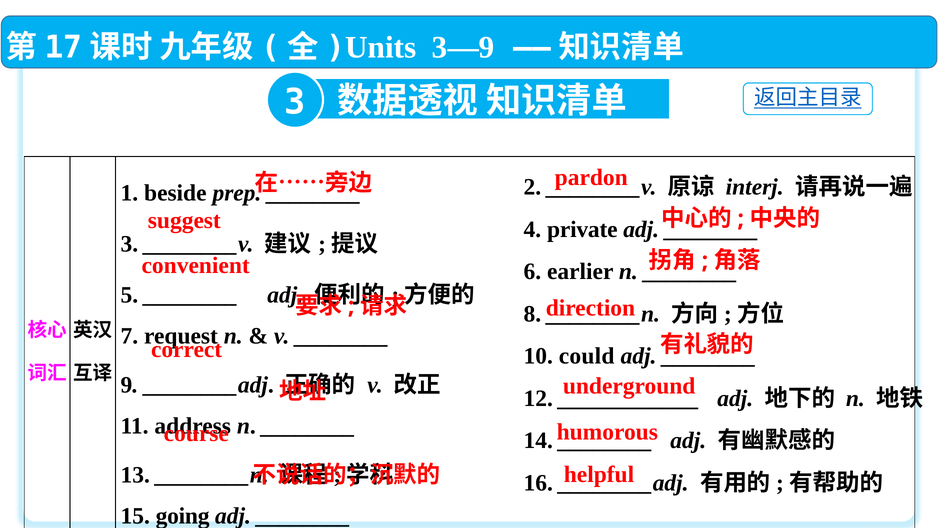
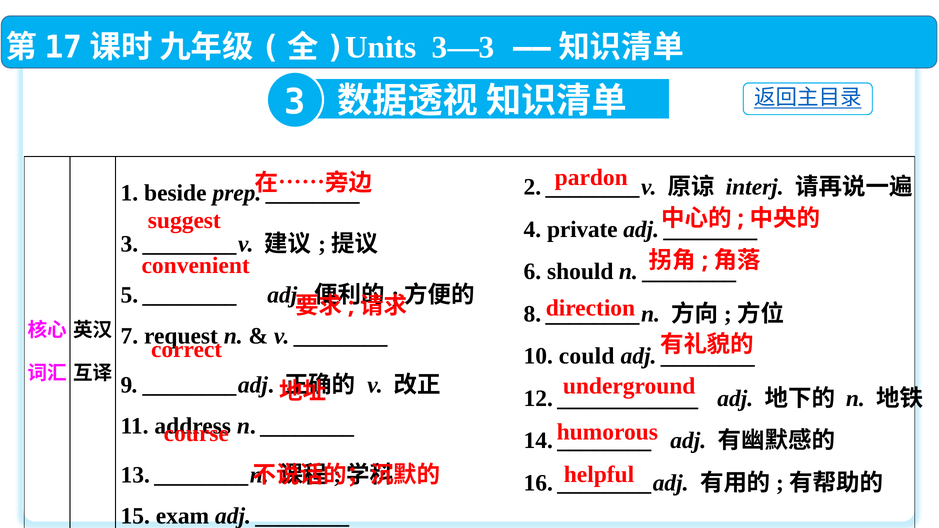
3—9: 3—9 -> 3—3 (463, 47)
earlier: earlier -> should (580, 272)
going: going -> exam (182, 516)
